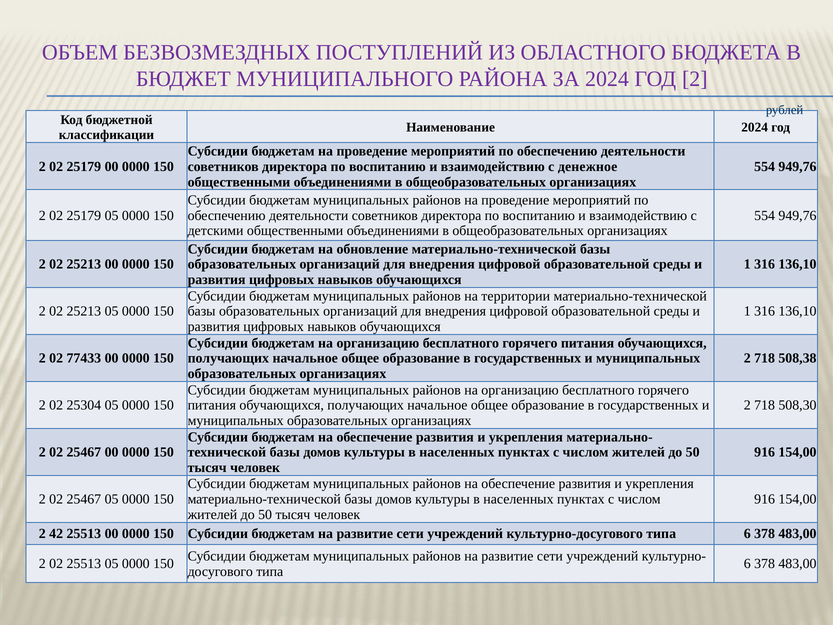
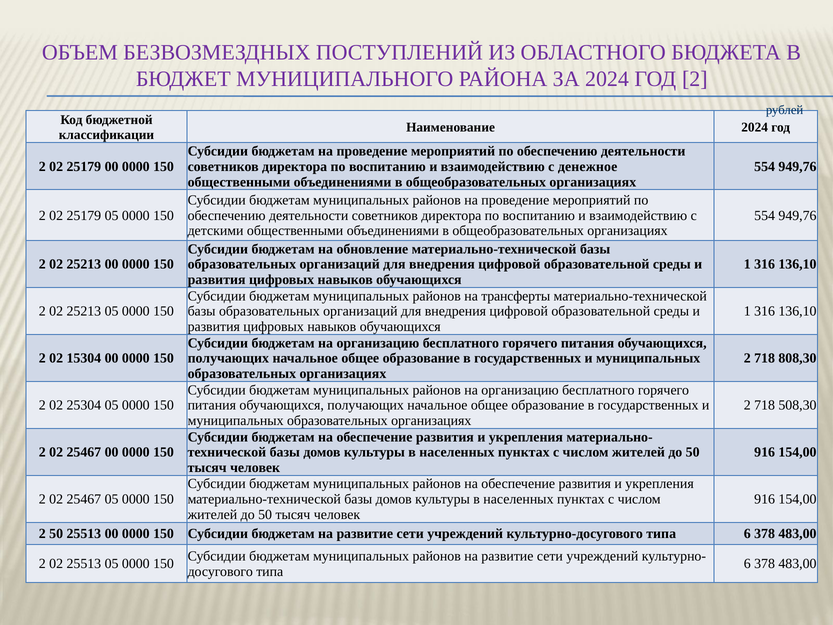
территории: территории -> трансферты (516, 296)
77433: 77433 -> 15304 (84, 358)
508,38: 508,38 -> 808,30 (797, 358)
2 42: 42 -> 50 (56, 534)
